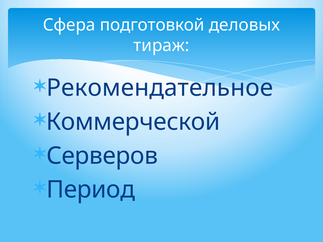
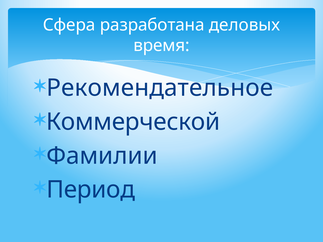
подготовкой: подготовкой -> разработана (152, 25)
тираж: тираж -> время (162, 45)
Серверов: Серверов -> Фамилии (102, 156)
